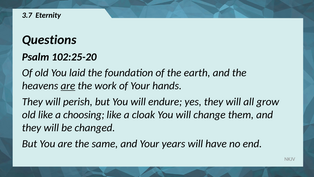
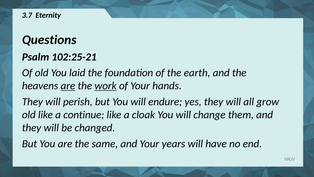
102:25-20: 102:25-20 -> 102:25-21 (74, 57)
work underline: none -> present (106, 86)
choosing: choosing -> continue (84, 115)
